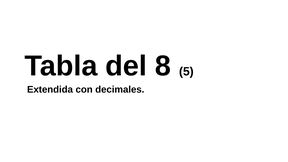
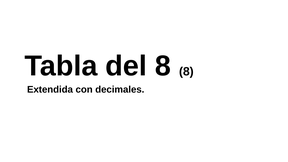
8 5: 5 -> 8 (186, 72)
